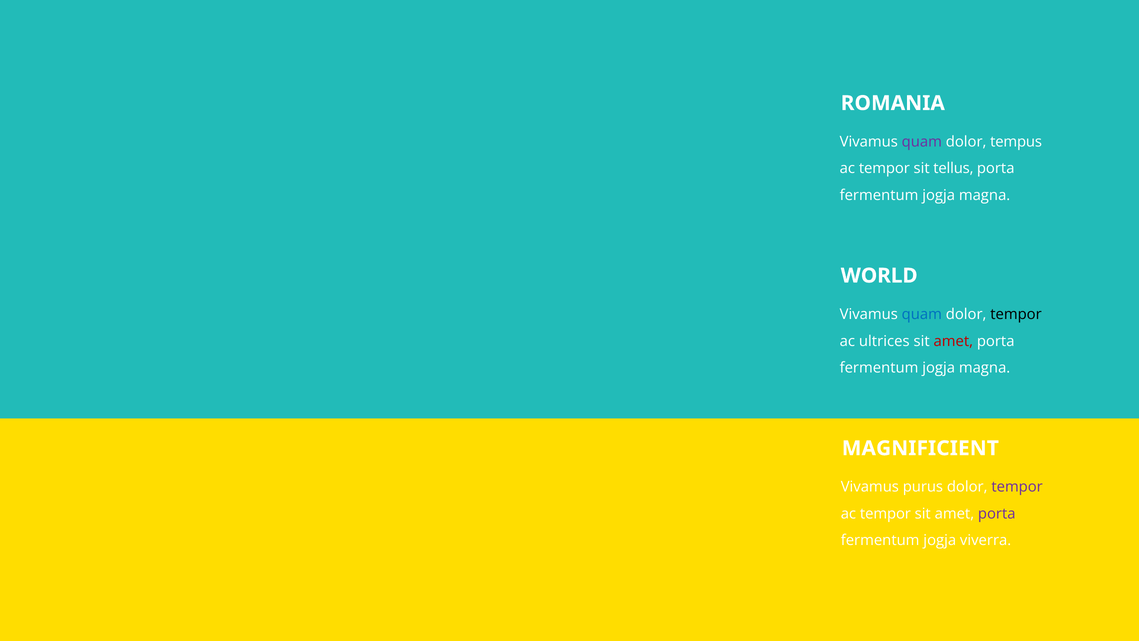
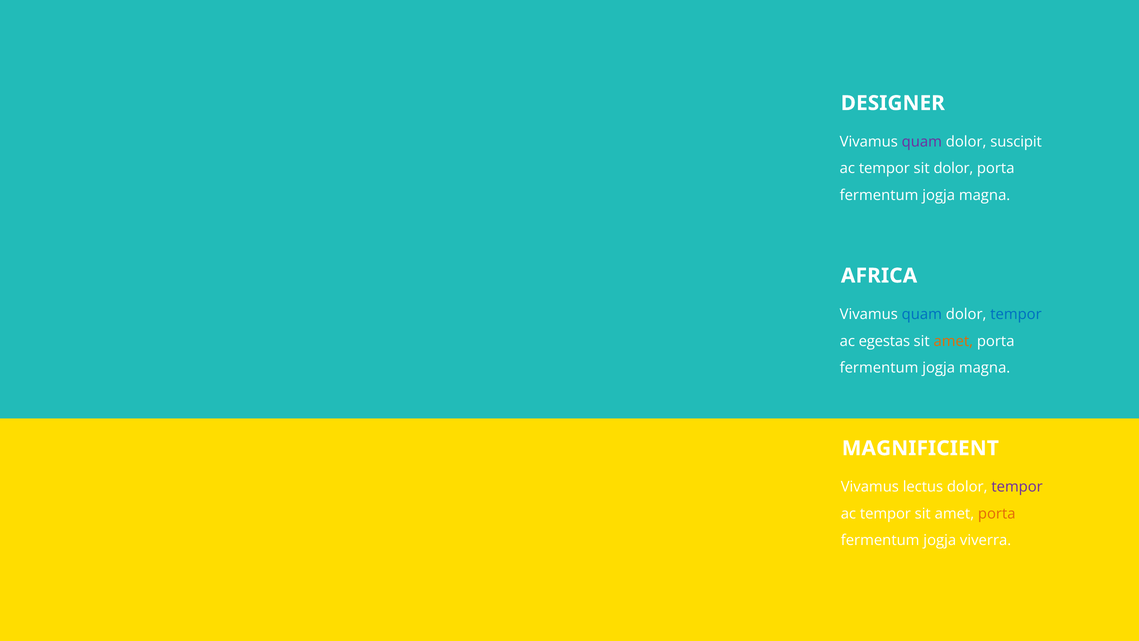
ROMANIA: ROMANIA -> DESIGNER (893, 103)
tempus: tempus -> suscipit (1016, 142)
sit tellus: tellus -> dolor (953, 169)
WORLD: WORLD -> AFRICA (879, 276)
tempor colour: black -> blue (1016, 314)
ultrices: ultrices -> egestas (884, 341)
amet colour: red -> orange (953, 341)
purus: purus -> lectus (923, 487)
porta colour: purple -> orange (997, 514)
